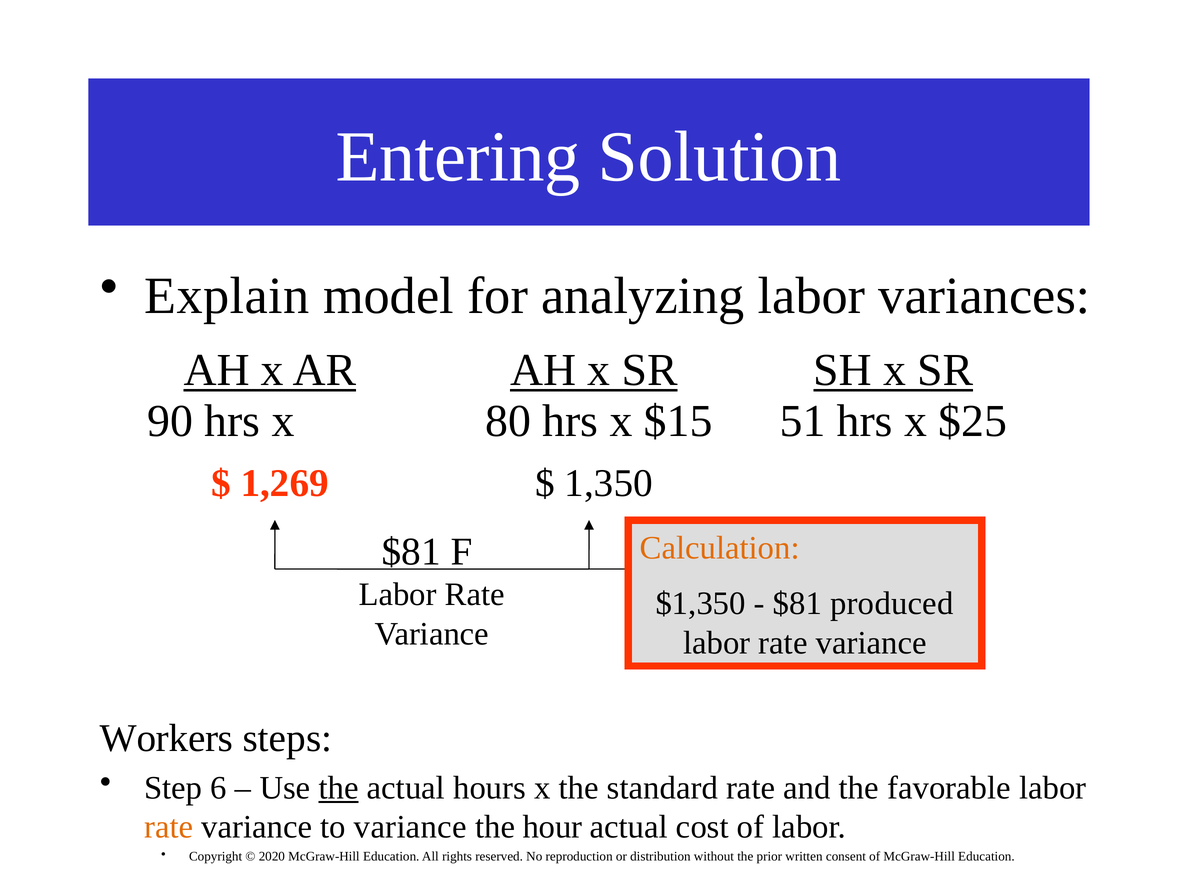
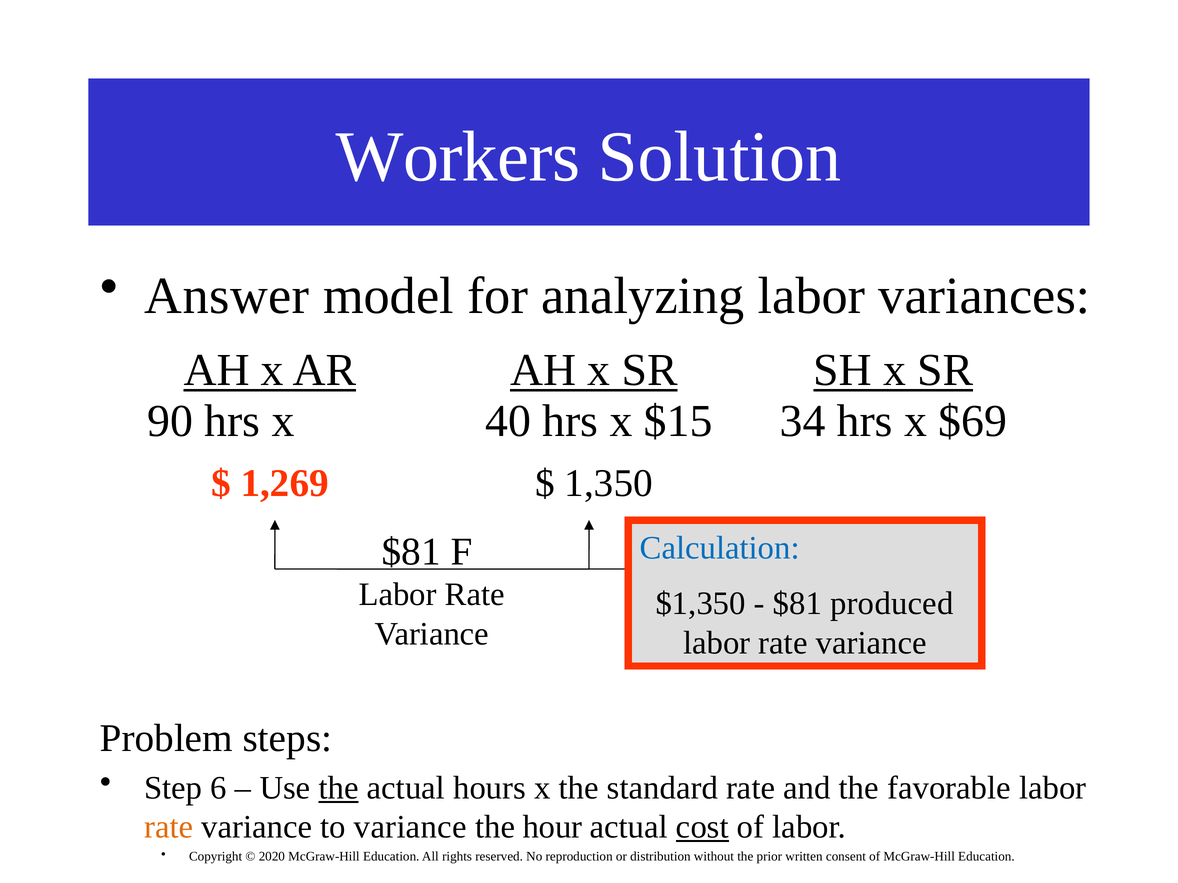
Entering: Entering -> Workers (458, 157)
Explain: Explain -> Answer (227, 296)
80: 80 -> 40 (508, 421)
51: 51 -> 34 (803, 421)
$25: $25 -> $69 (973, 421)
Calculation colour: orange -> blue (720, 548)
Workers: Workers -> Problem (166, 739)
cost underline: none -> present (702, 827)
